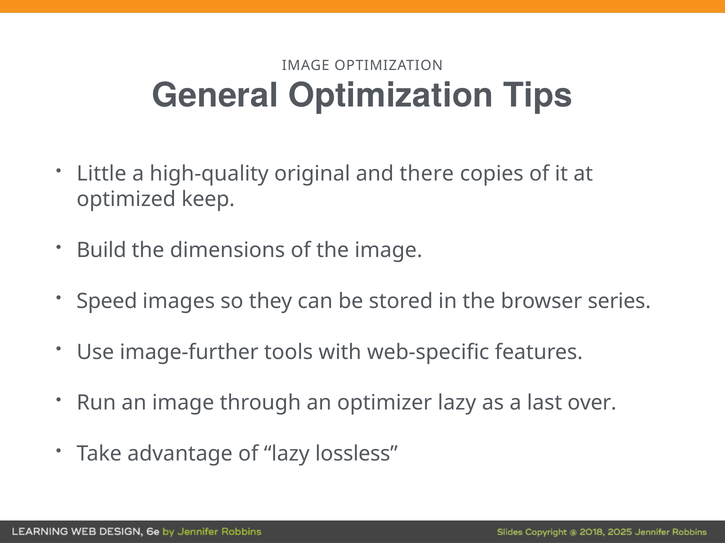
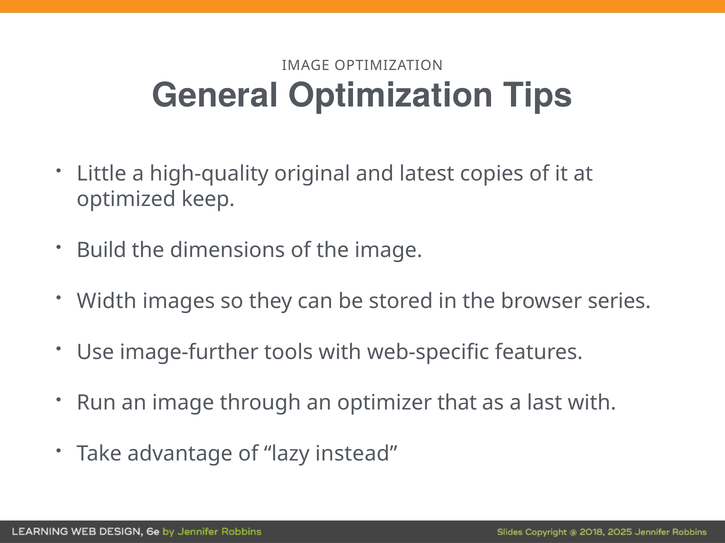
there: there -> latest (427, 174)
Speed: Speed -> Width (107, 302)
optimizer lazy: lazy -> that (457, 404)
last over: over -> with (592, 404)
lossless: lossless -> instead (356, 454)
